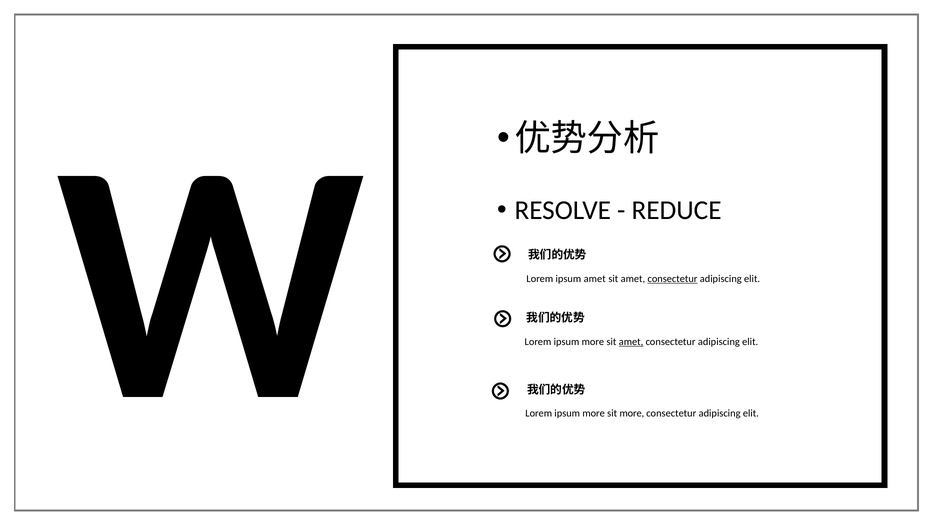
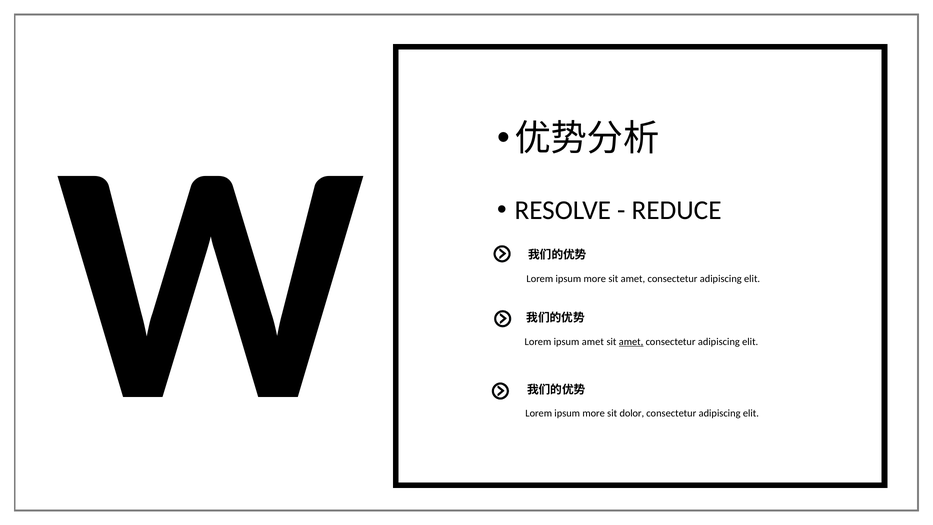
amet: amet -> more (595, 279)
consectetur underline: present -> none (672, 279)
more: more -> amet (593, 342)
sit more: more -> dolor (632, 413)
